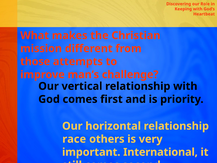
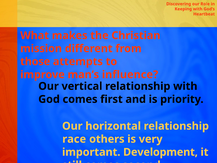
challenge: challenge -> influence (130, 75)
International: International -> Development (161, 152)
